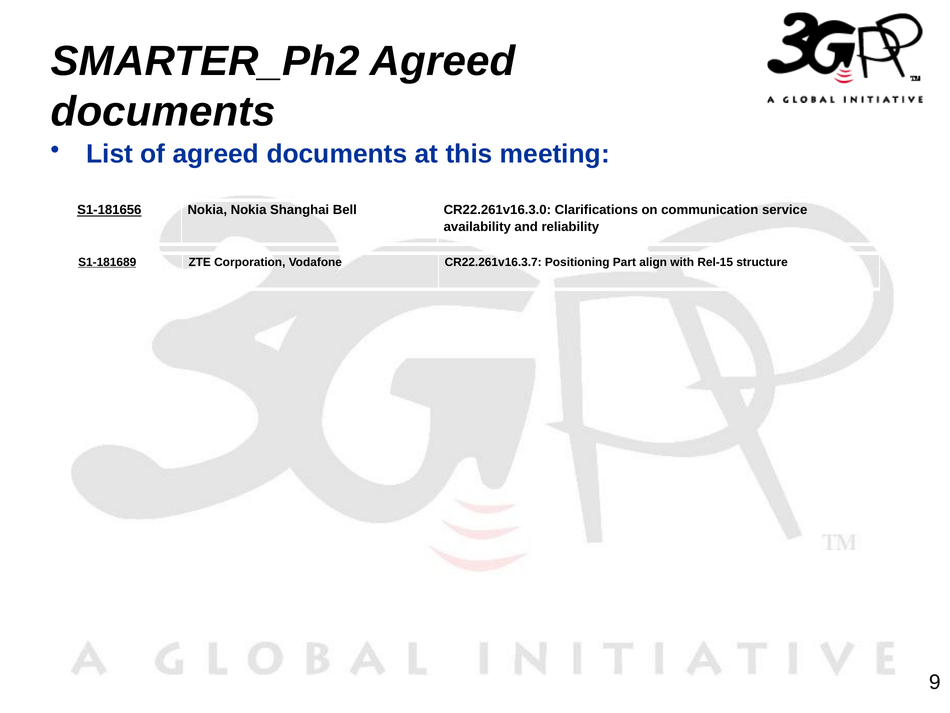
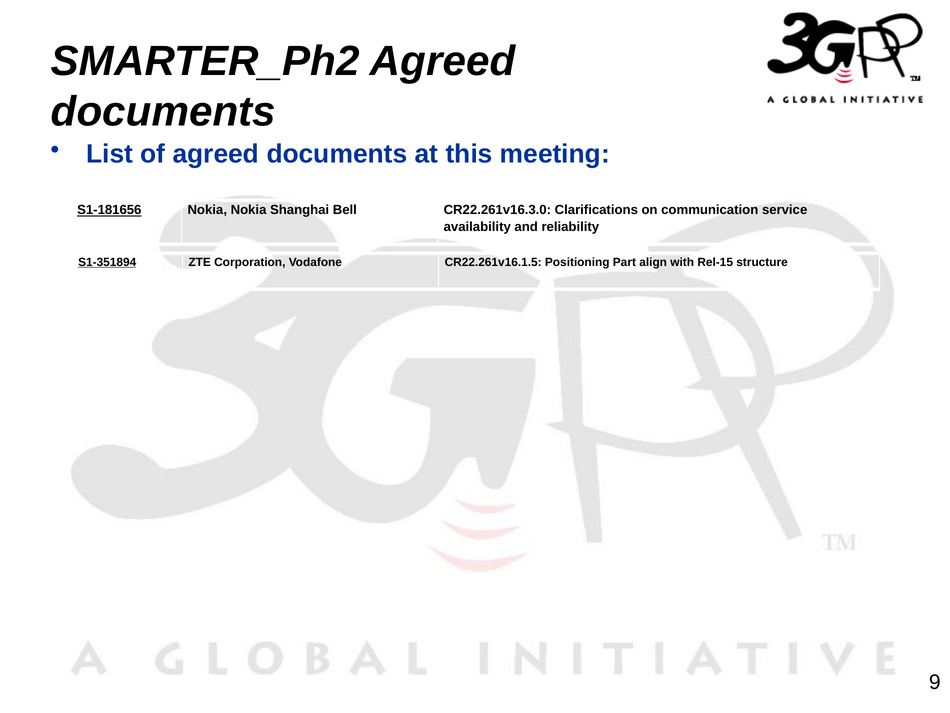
S1-181689: S1-181689 -> S1-351894 (107, 262)
CR22.261v16.3.7: CR22.261v16.3.7 -> CR22.261v16.1.5 (493, 262)
